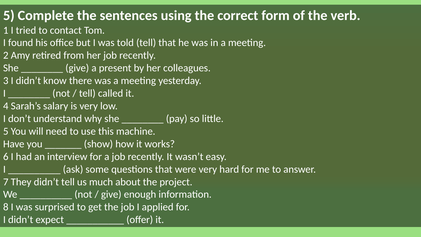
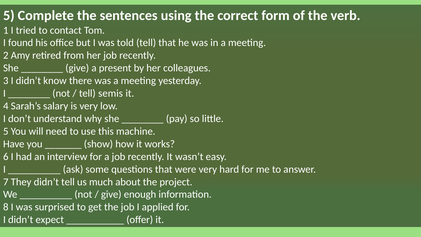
called: called -> semis (111, 93)
